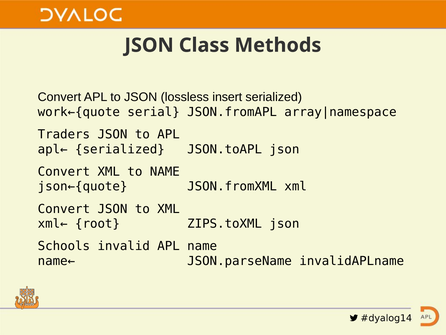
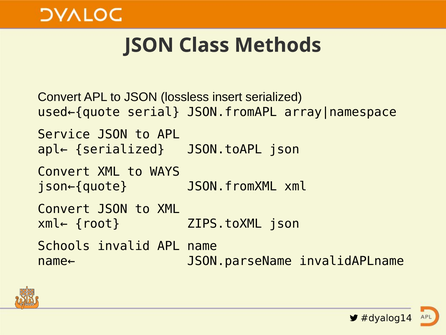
work←{quote: work←{quote -> used←{quote (79, 112)
Traders: Traders -> Service (64, 134)
to NAME: NAME -> WAYS (165, 171)
